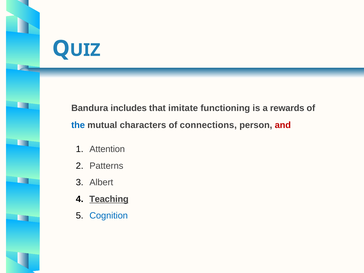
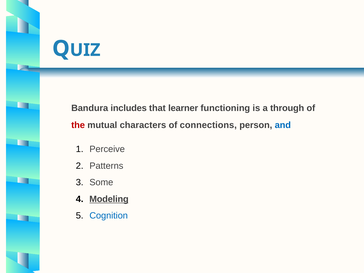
imitate: imitate -> learner (183, 108)
rewards: rewards -> through (287, 108)
the colour: blue -> red (78, 125)
and colour: red -> blue (283, 125)
Attention: Attention -> Perceive (107, 149)
Albert: Albert -> Some (101, 182)
Teaching: Teaching -> Modeling (109, 199)
